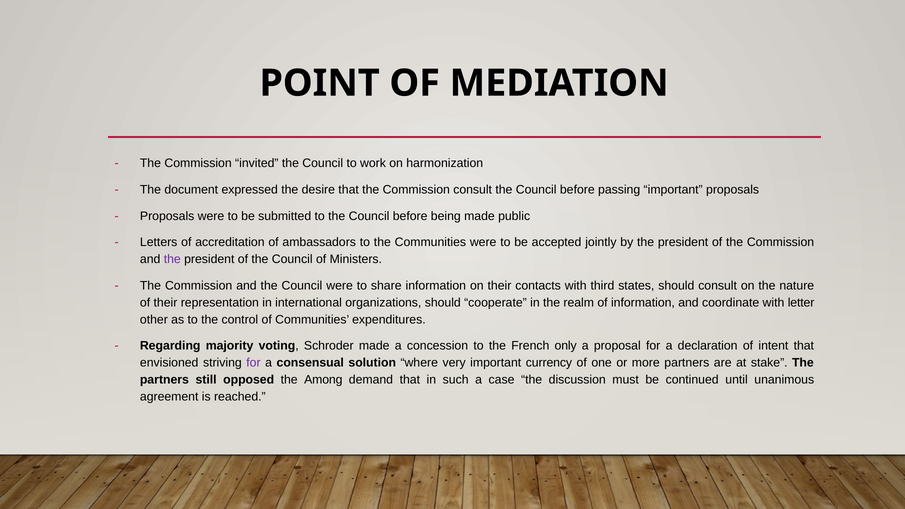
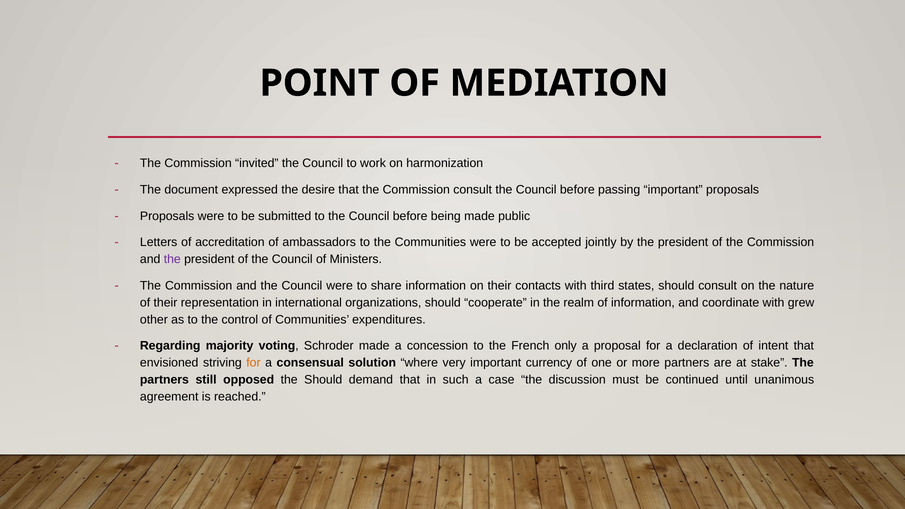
letter: letter -> grew (801, 303)
for colour: purple -> orange (253, 363)
the Among: Among -> Should (323, 380)
